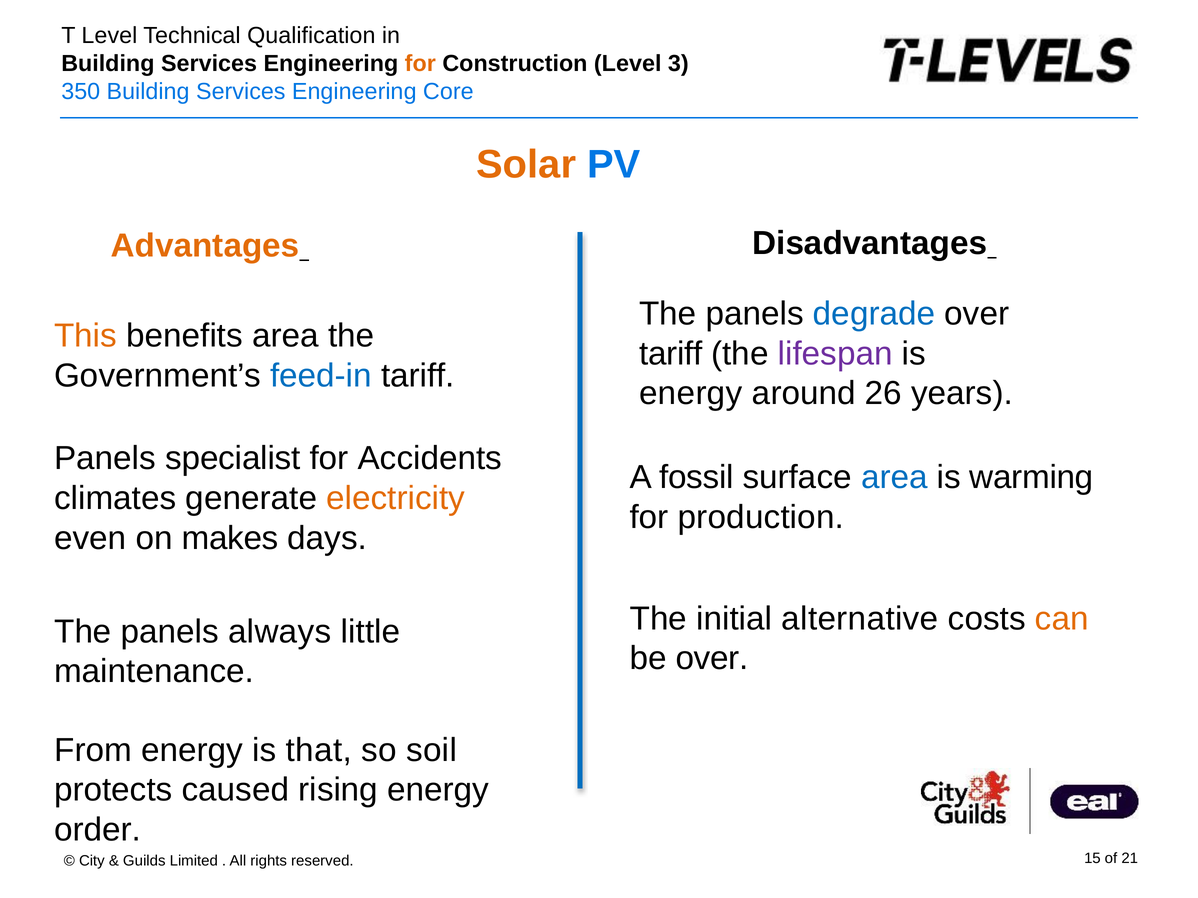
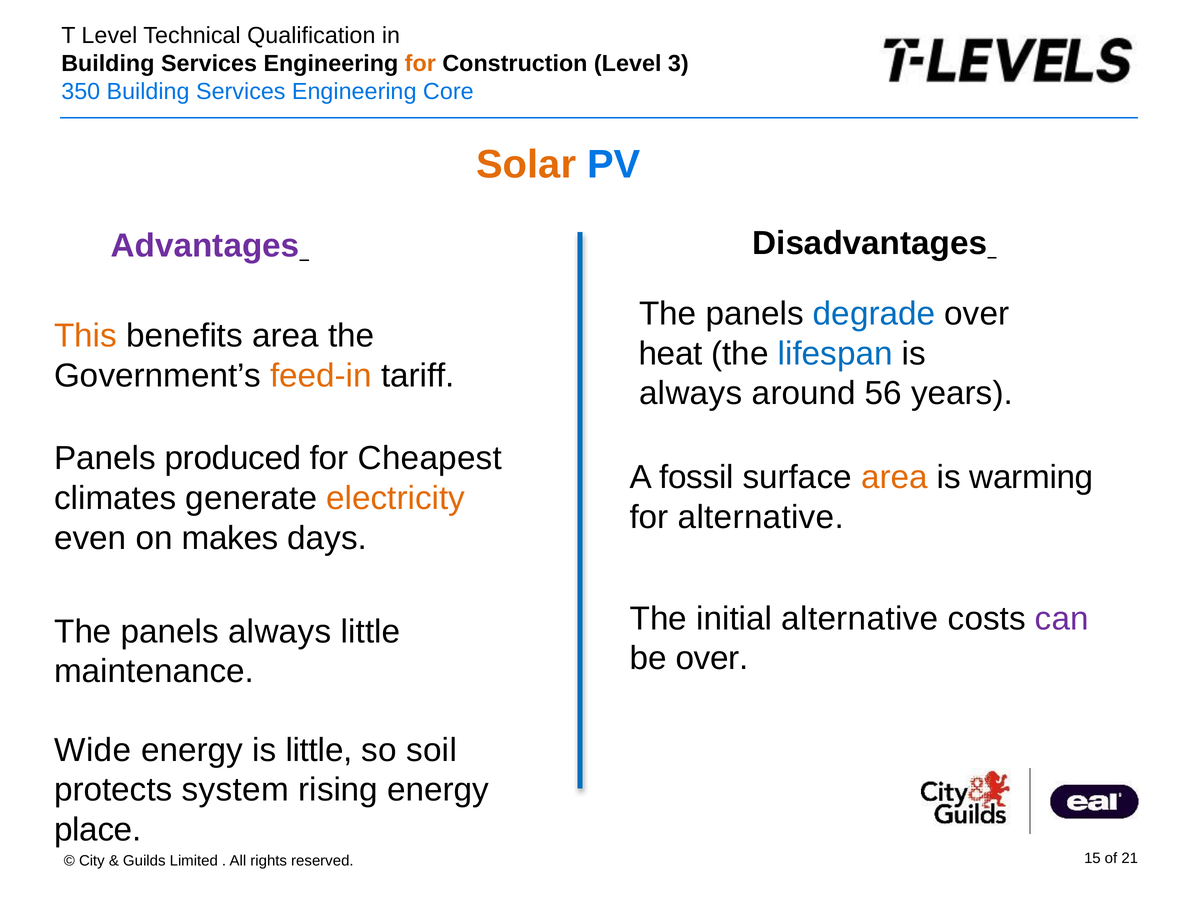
Advantages colour: orange -> purple (205, 246)
tariff: tariff -> heat (671, 354)
lifespan colour: purple -> blue (835, 354)
feed-in colour: blue -> orange (321, 376)
energy: energy -> always (691, 394)
26: 26 -> 56 (883, 394)
specialist: specialist -> produced (233, 459)
Accidents: Accidents -> Cheapest (430, 459)
area colour: blue -> orange (894, 477)
for production: production -> alternative (761, 517)
can colour: orange -> purple (1062, 619)
From: From -> Wide (93, 750)
is that: that -> little (319, 750)
caused: caused -> system (235, 790)
order: order -> place (98, 830)
